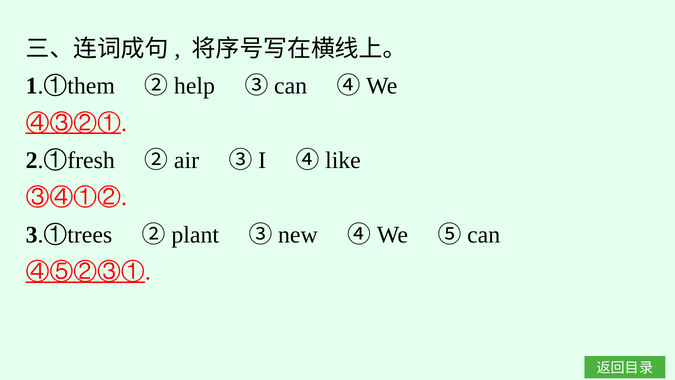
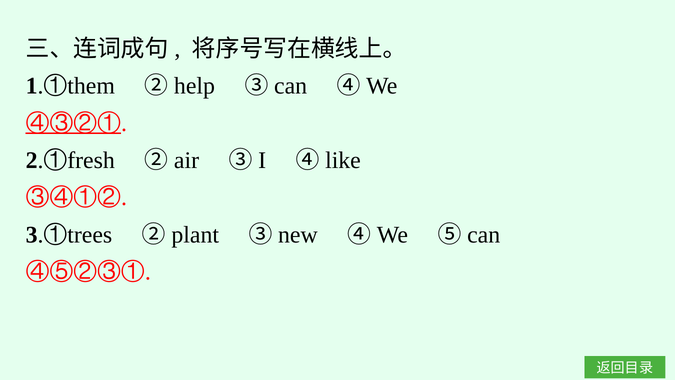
④⑤②③① underline: present -> none (85, 272)
